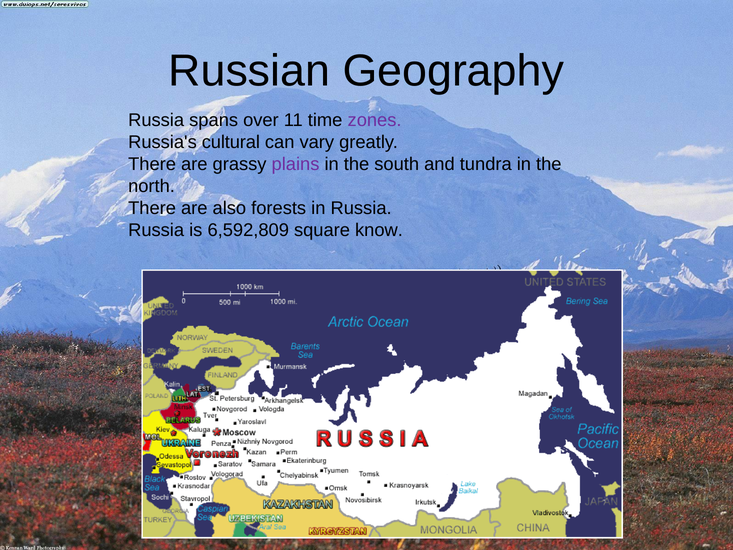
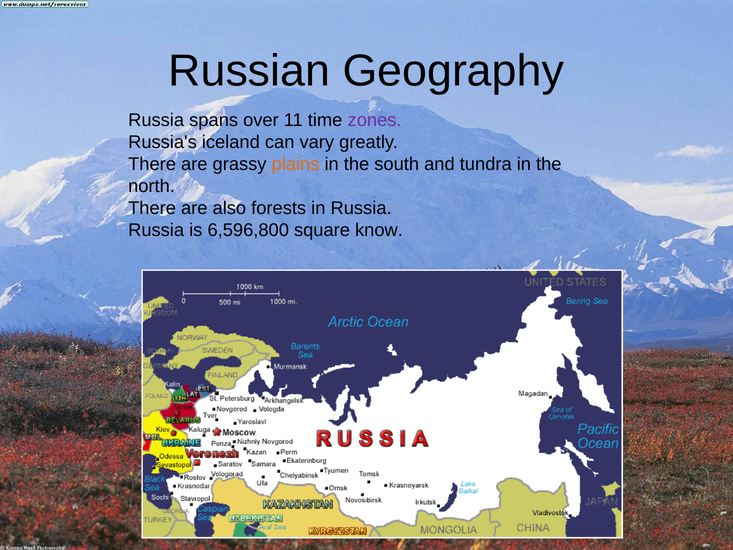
cultural: cultural -> iceland (231, 142)
plains colour: purple -> orange (295, 164)
6,592,809: 6,592,809 -> 6,596,800 (248, 230)
